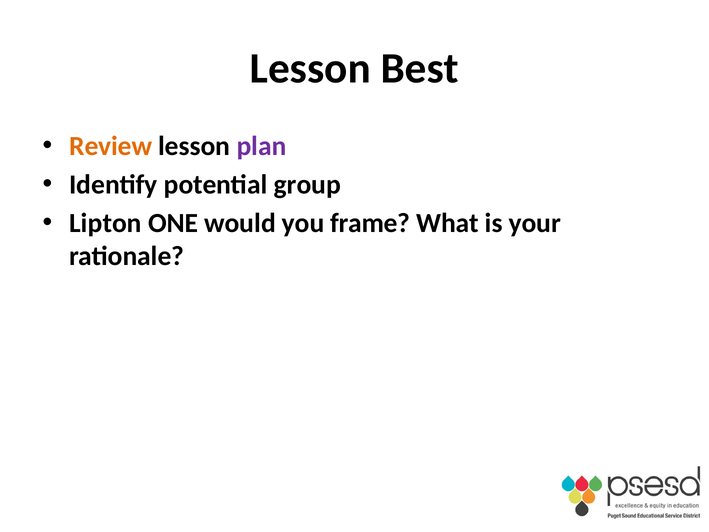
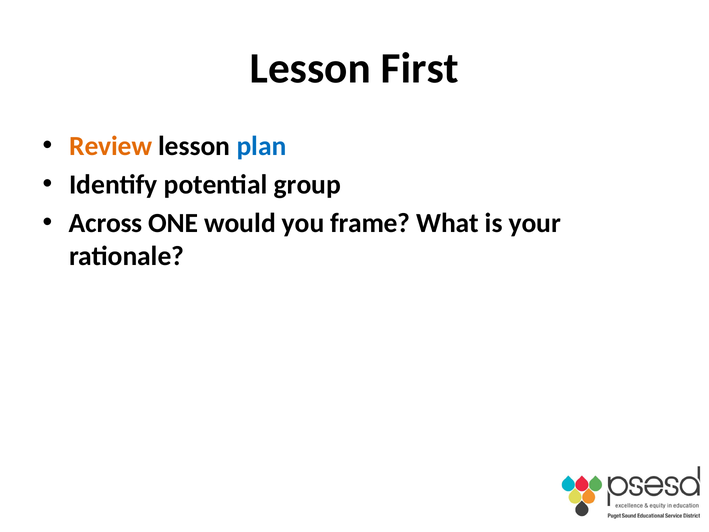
Best: Best -> First (420, 69)
plan colour: purple -> blue (261, 146)
Lipton: Lipton -> Across (106, 223)
